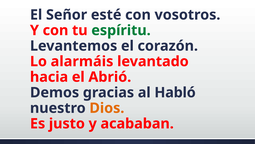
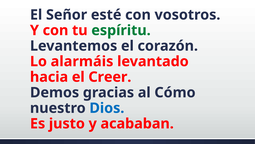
Abrió: Abrió -> Creer (110, 77)
Habló: Habló -> Cómo (175, 92)
Dios colour: orange -> blue (107, 108)
